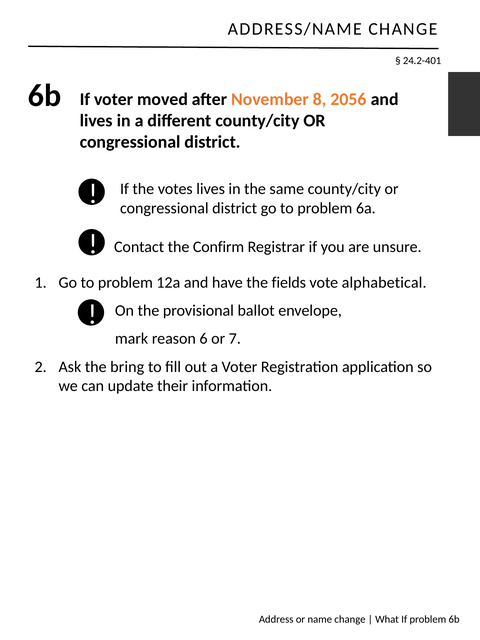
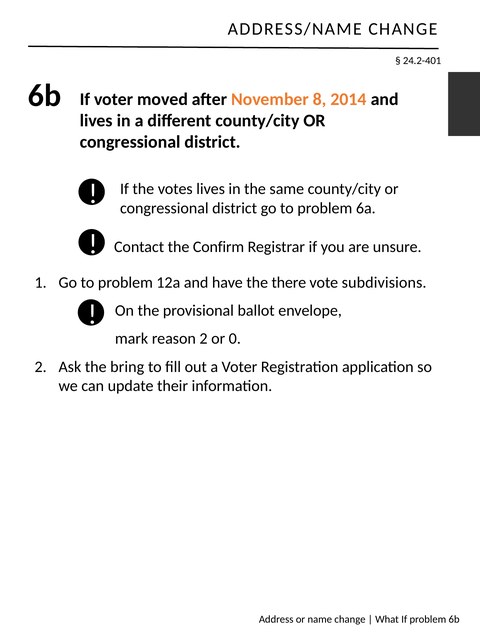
2056: 2056 -> 2014 (349, 99)
fields: fields -> there (289, 282)
alphabetical: alphabetical -> subdivisions (384, 282)
reason 6: 6 -> 2 (204, 339)
7: 7 -> 0 (235, 339)
